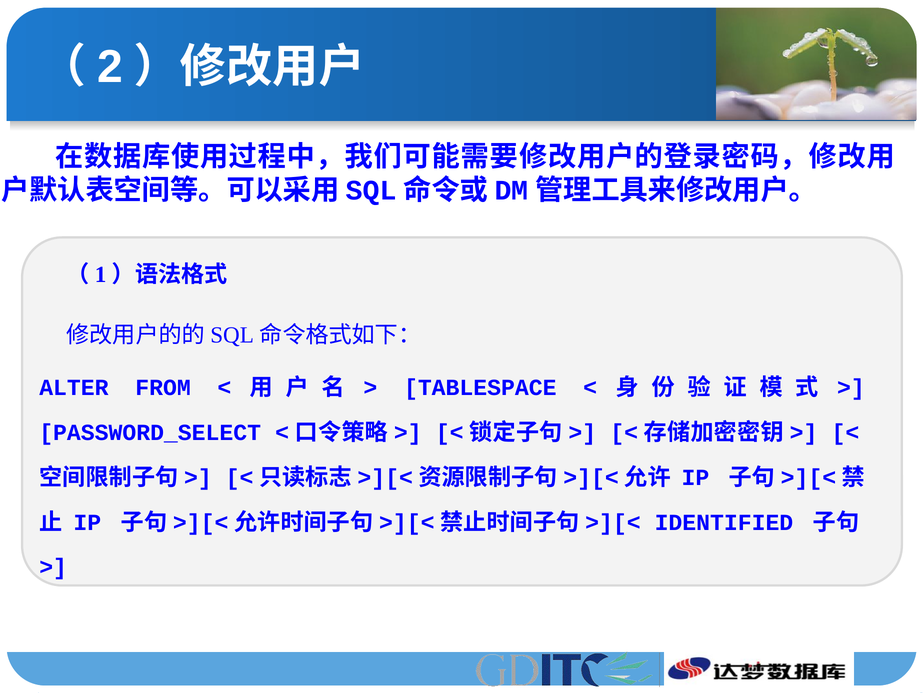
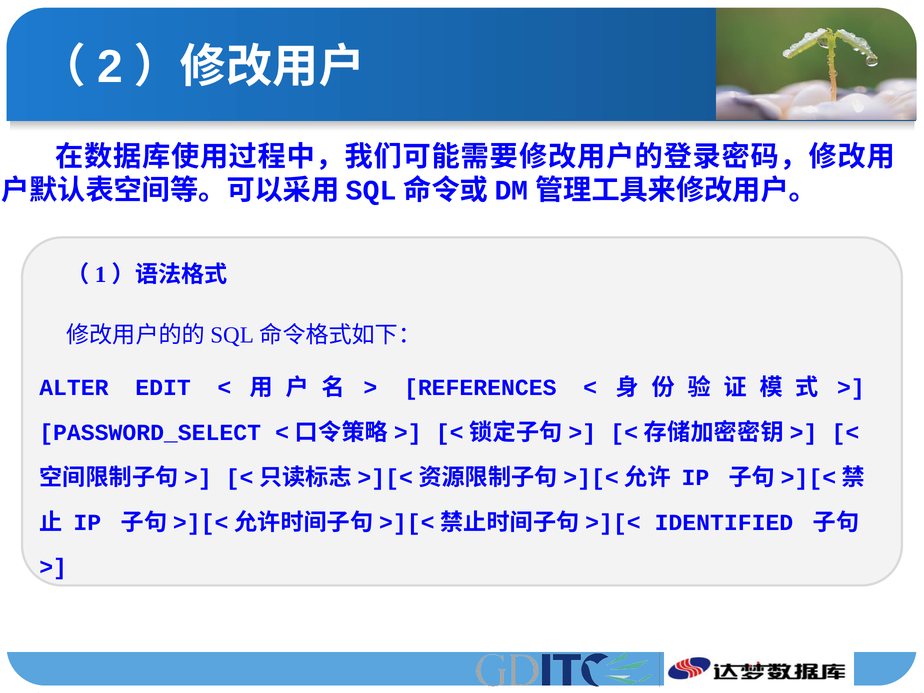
FROM: FROM -> EDIT (163, 388)
TABLESPACE: TABLESPACE -> REFERENCES (480, 388)
